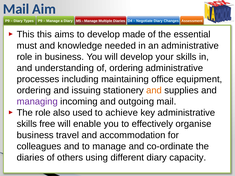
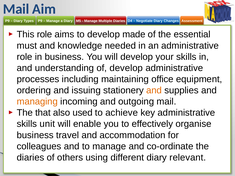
This this: this -> role (45, 34)
of ordering: ordering -> develop (126, 68)
managing colour: purple -> orange (37, 102)
The role: role -> that (43, 113)
free: free -> unit (47, 124)
capacity: capacity -> relevant (188, 158)
